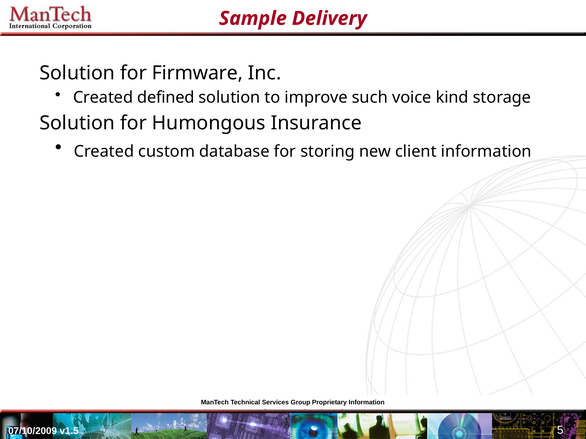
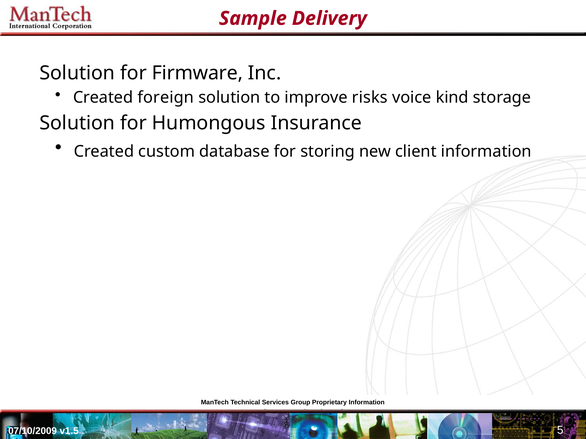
defined: defined -> foreign (166, 98)
such: such -> risks (370, 98)
